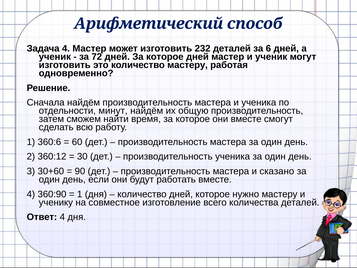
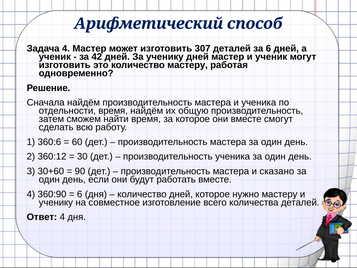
232: 232 -> 307 (203, 48)
72: 72 -> 42 (97, 57)
дней За которое: которое -> ученику (165, 57)
отдельности минут: минут -> время (113, 111)
1: 1 -> 6 (80, 194)
